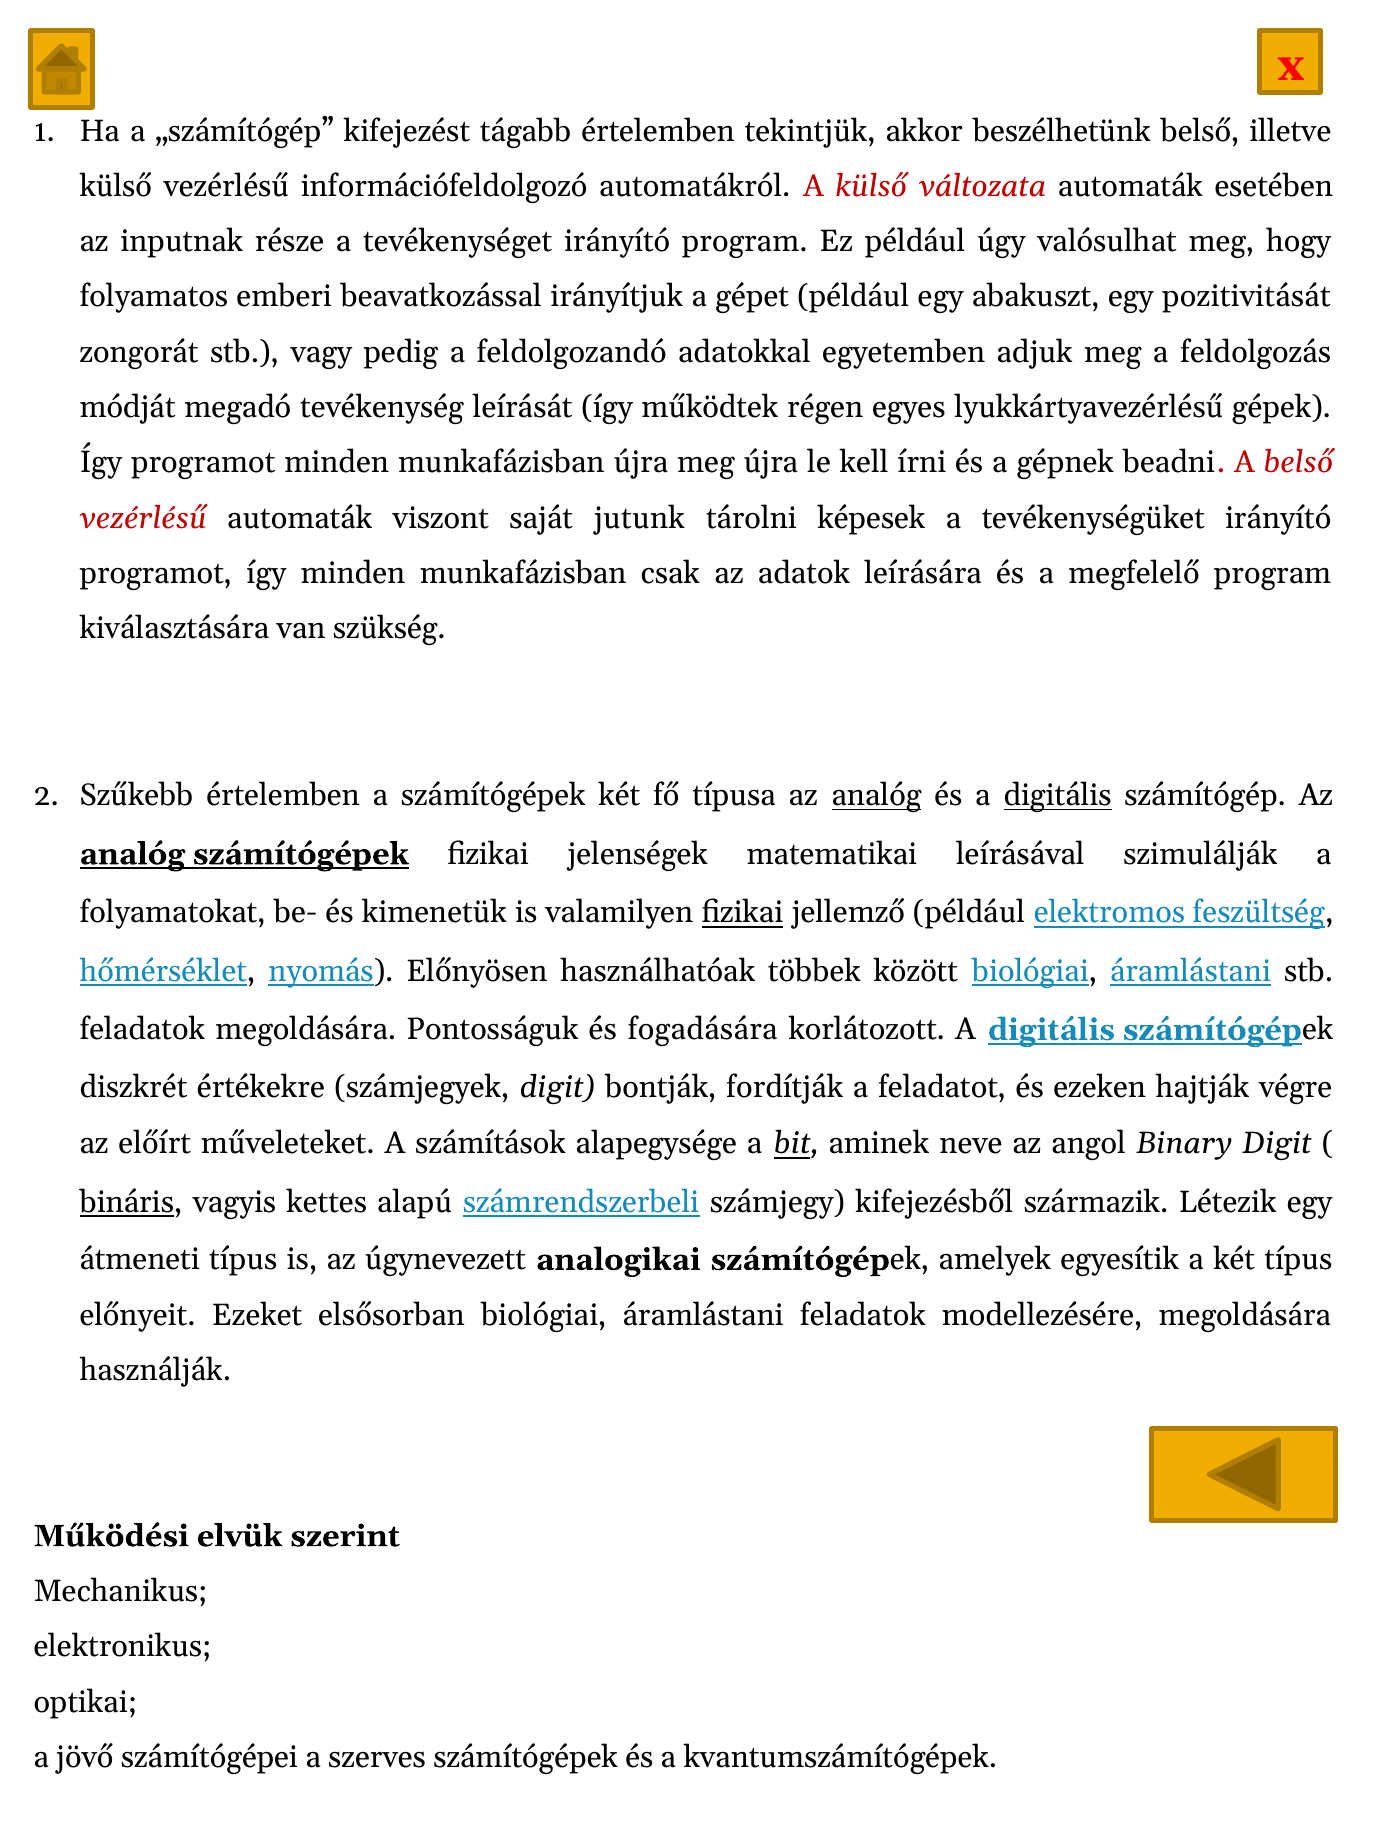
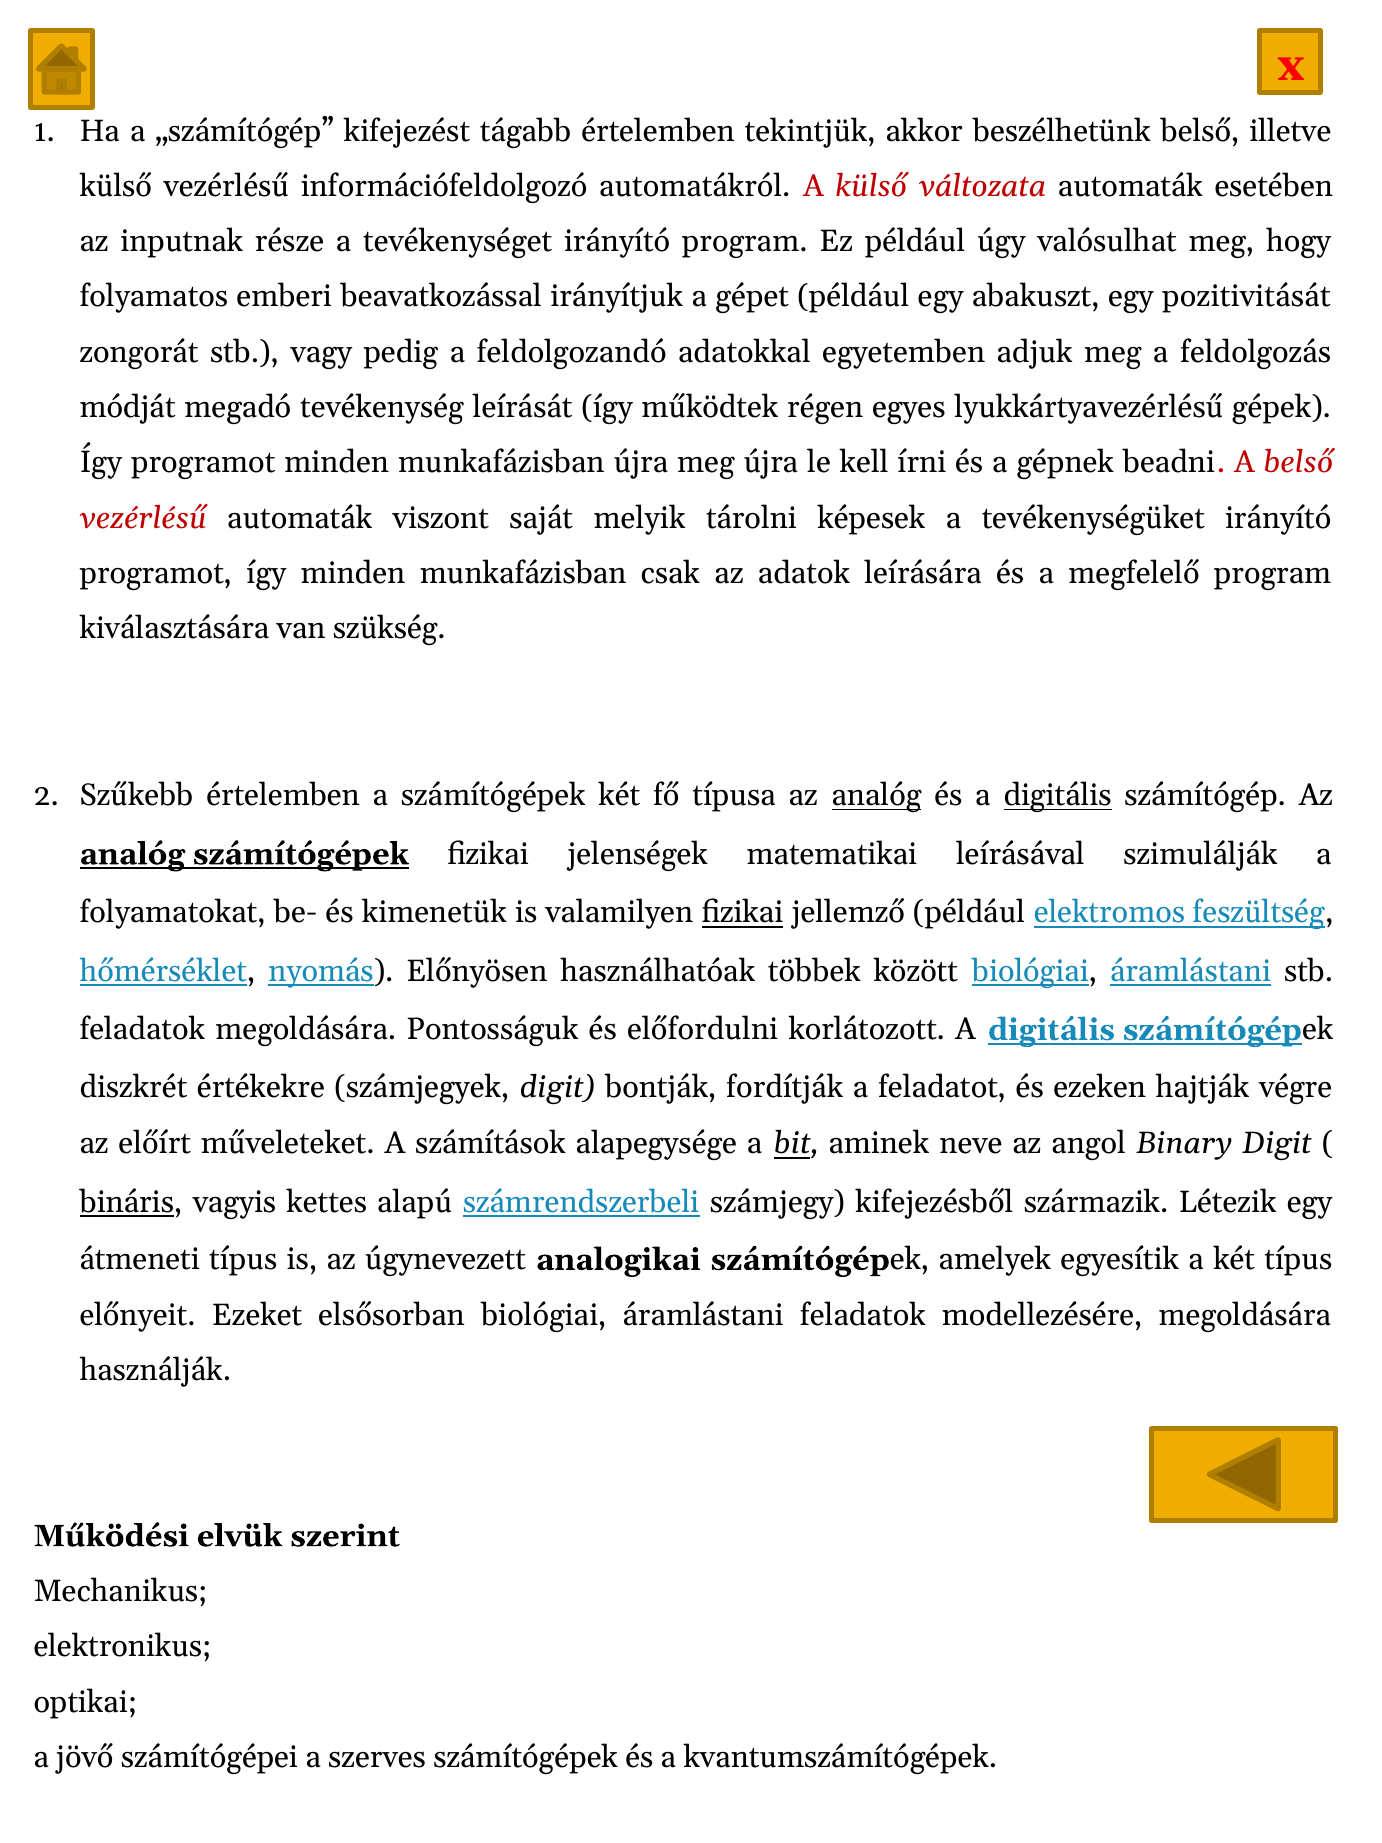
jutunk: jutunk -> melyik (640, 518)
fogadására: fogadására -> előfordulni (703, 1030)
